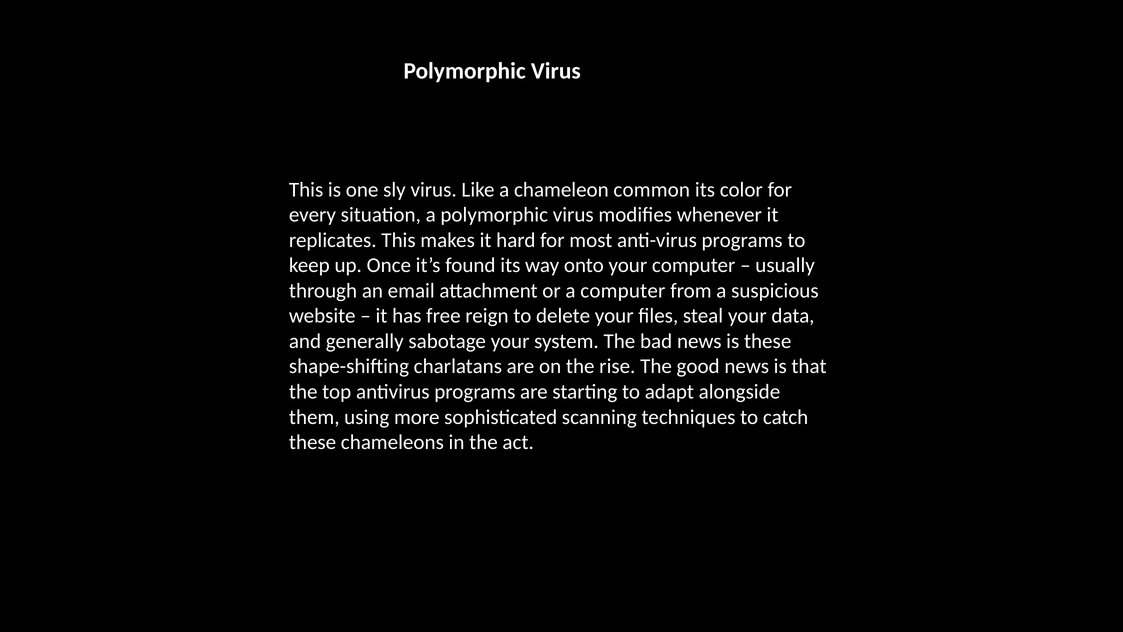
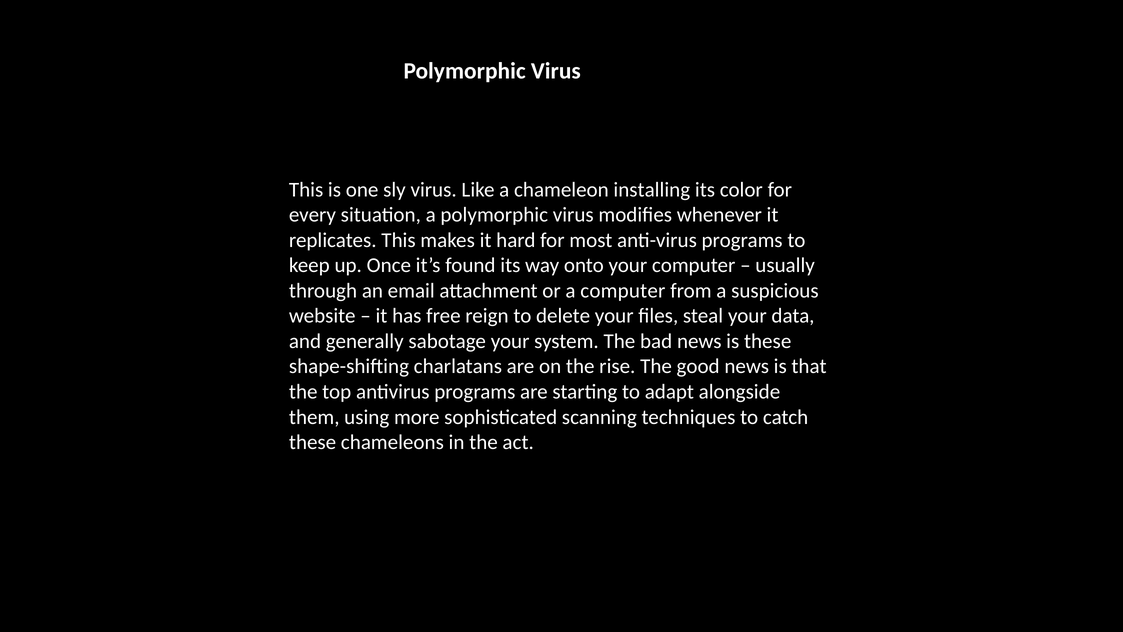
common: common -> installing (652, 189)
